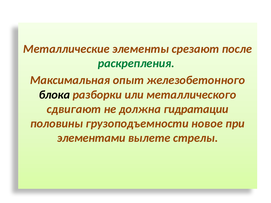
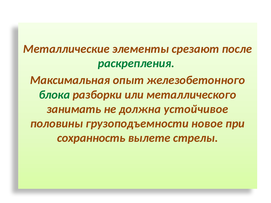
блока colour: black -> green (54, 95)
сдвигают: сдвигают -> занимать (74, 109)
гидратации: гидратации -> устойчивое (196, 109)
элементами: элементами -> сохранность (91, 138)
